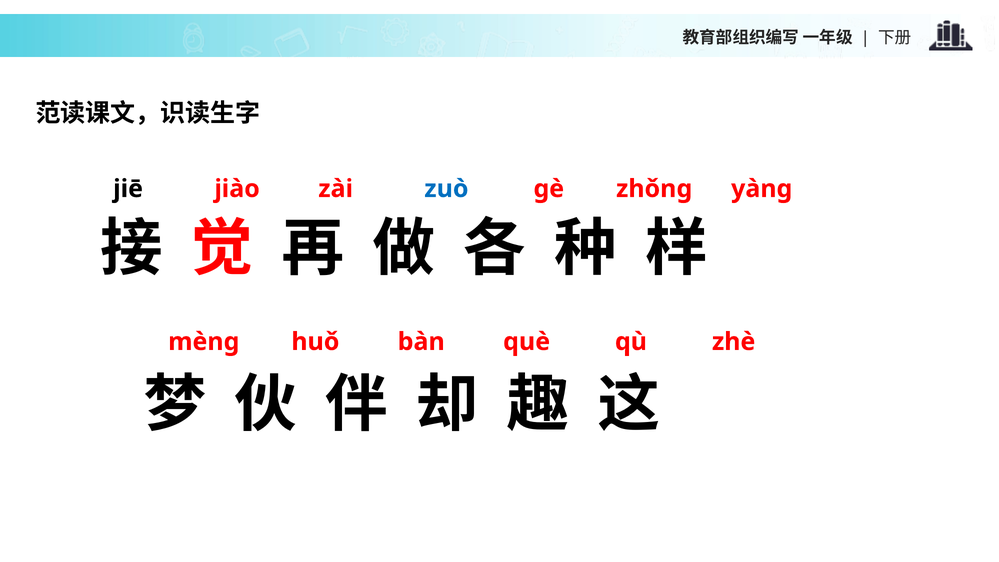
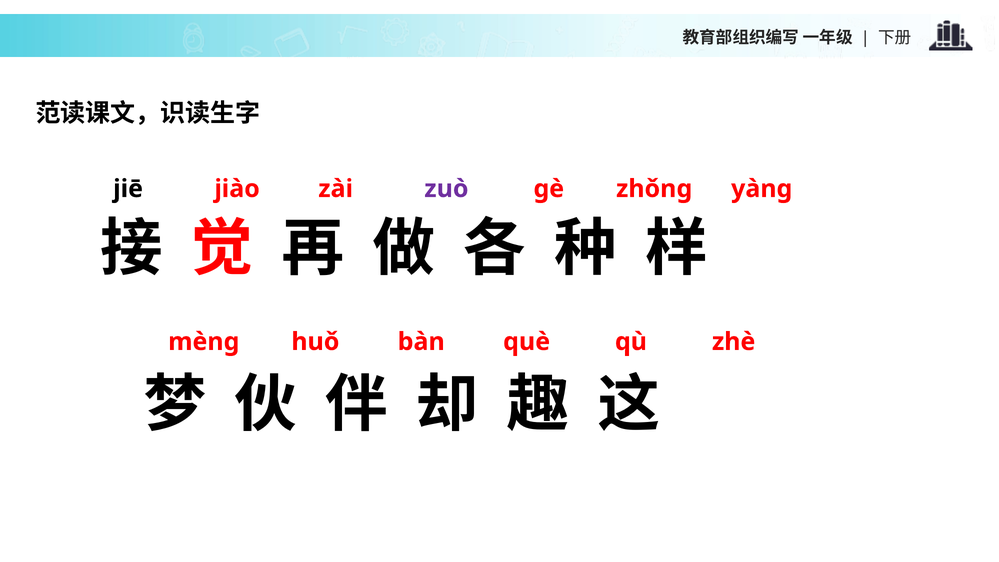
zuò colour: blue -> purple (446, 189)
